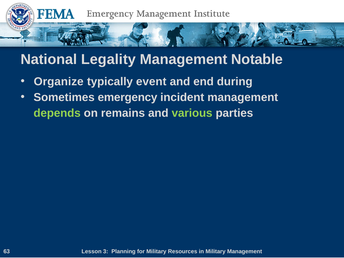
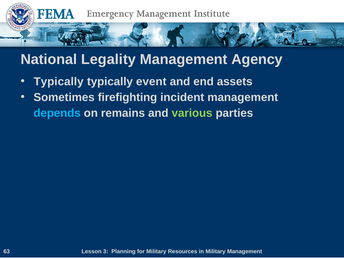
Notable: Notable -> Agency (257, 59)
Organize: Organize -> Typically (59, 82)
during: during -> assets (235, 82)
emergency: emergency -> firefighting (127, 97)
depends colour: light green -> light blue (57, 113)
